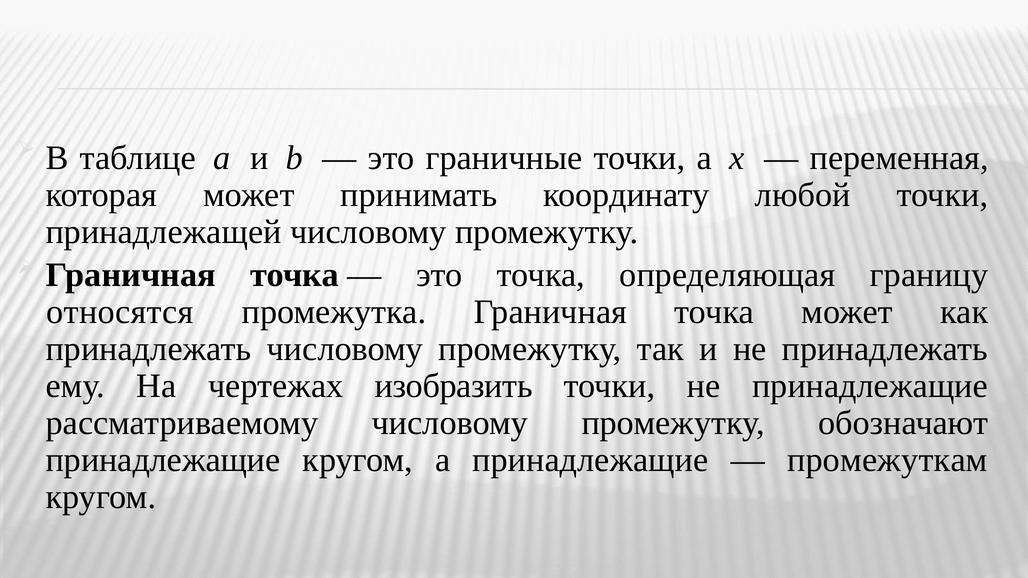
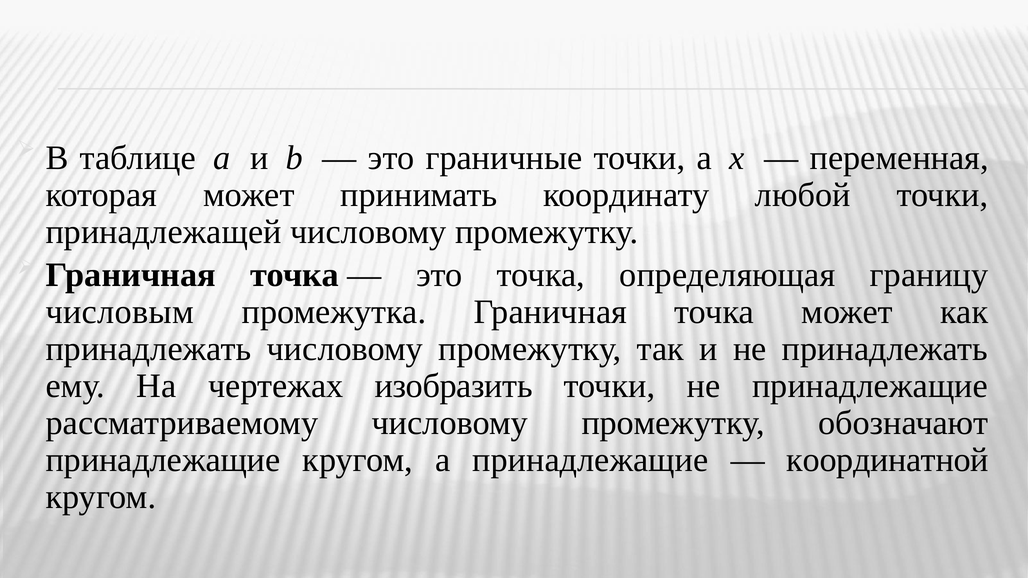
относятся: относятся -> числовым (120, 312)
промежуткам: промежуткам -> координатной (888, 460)
